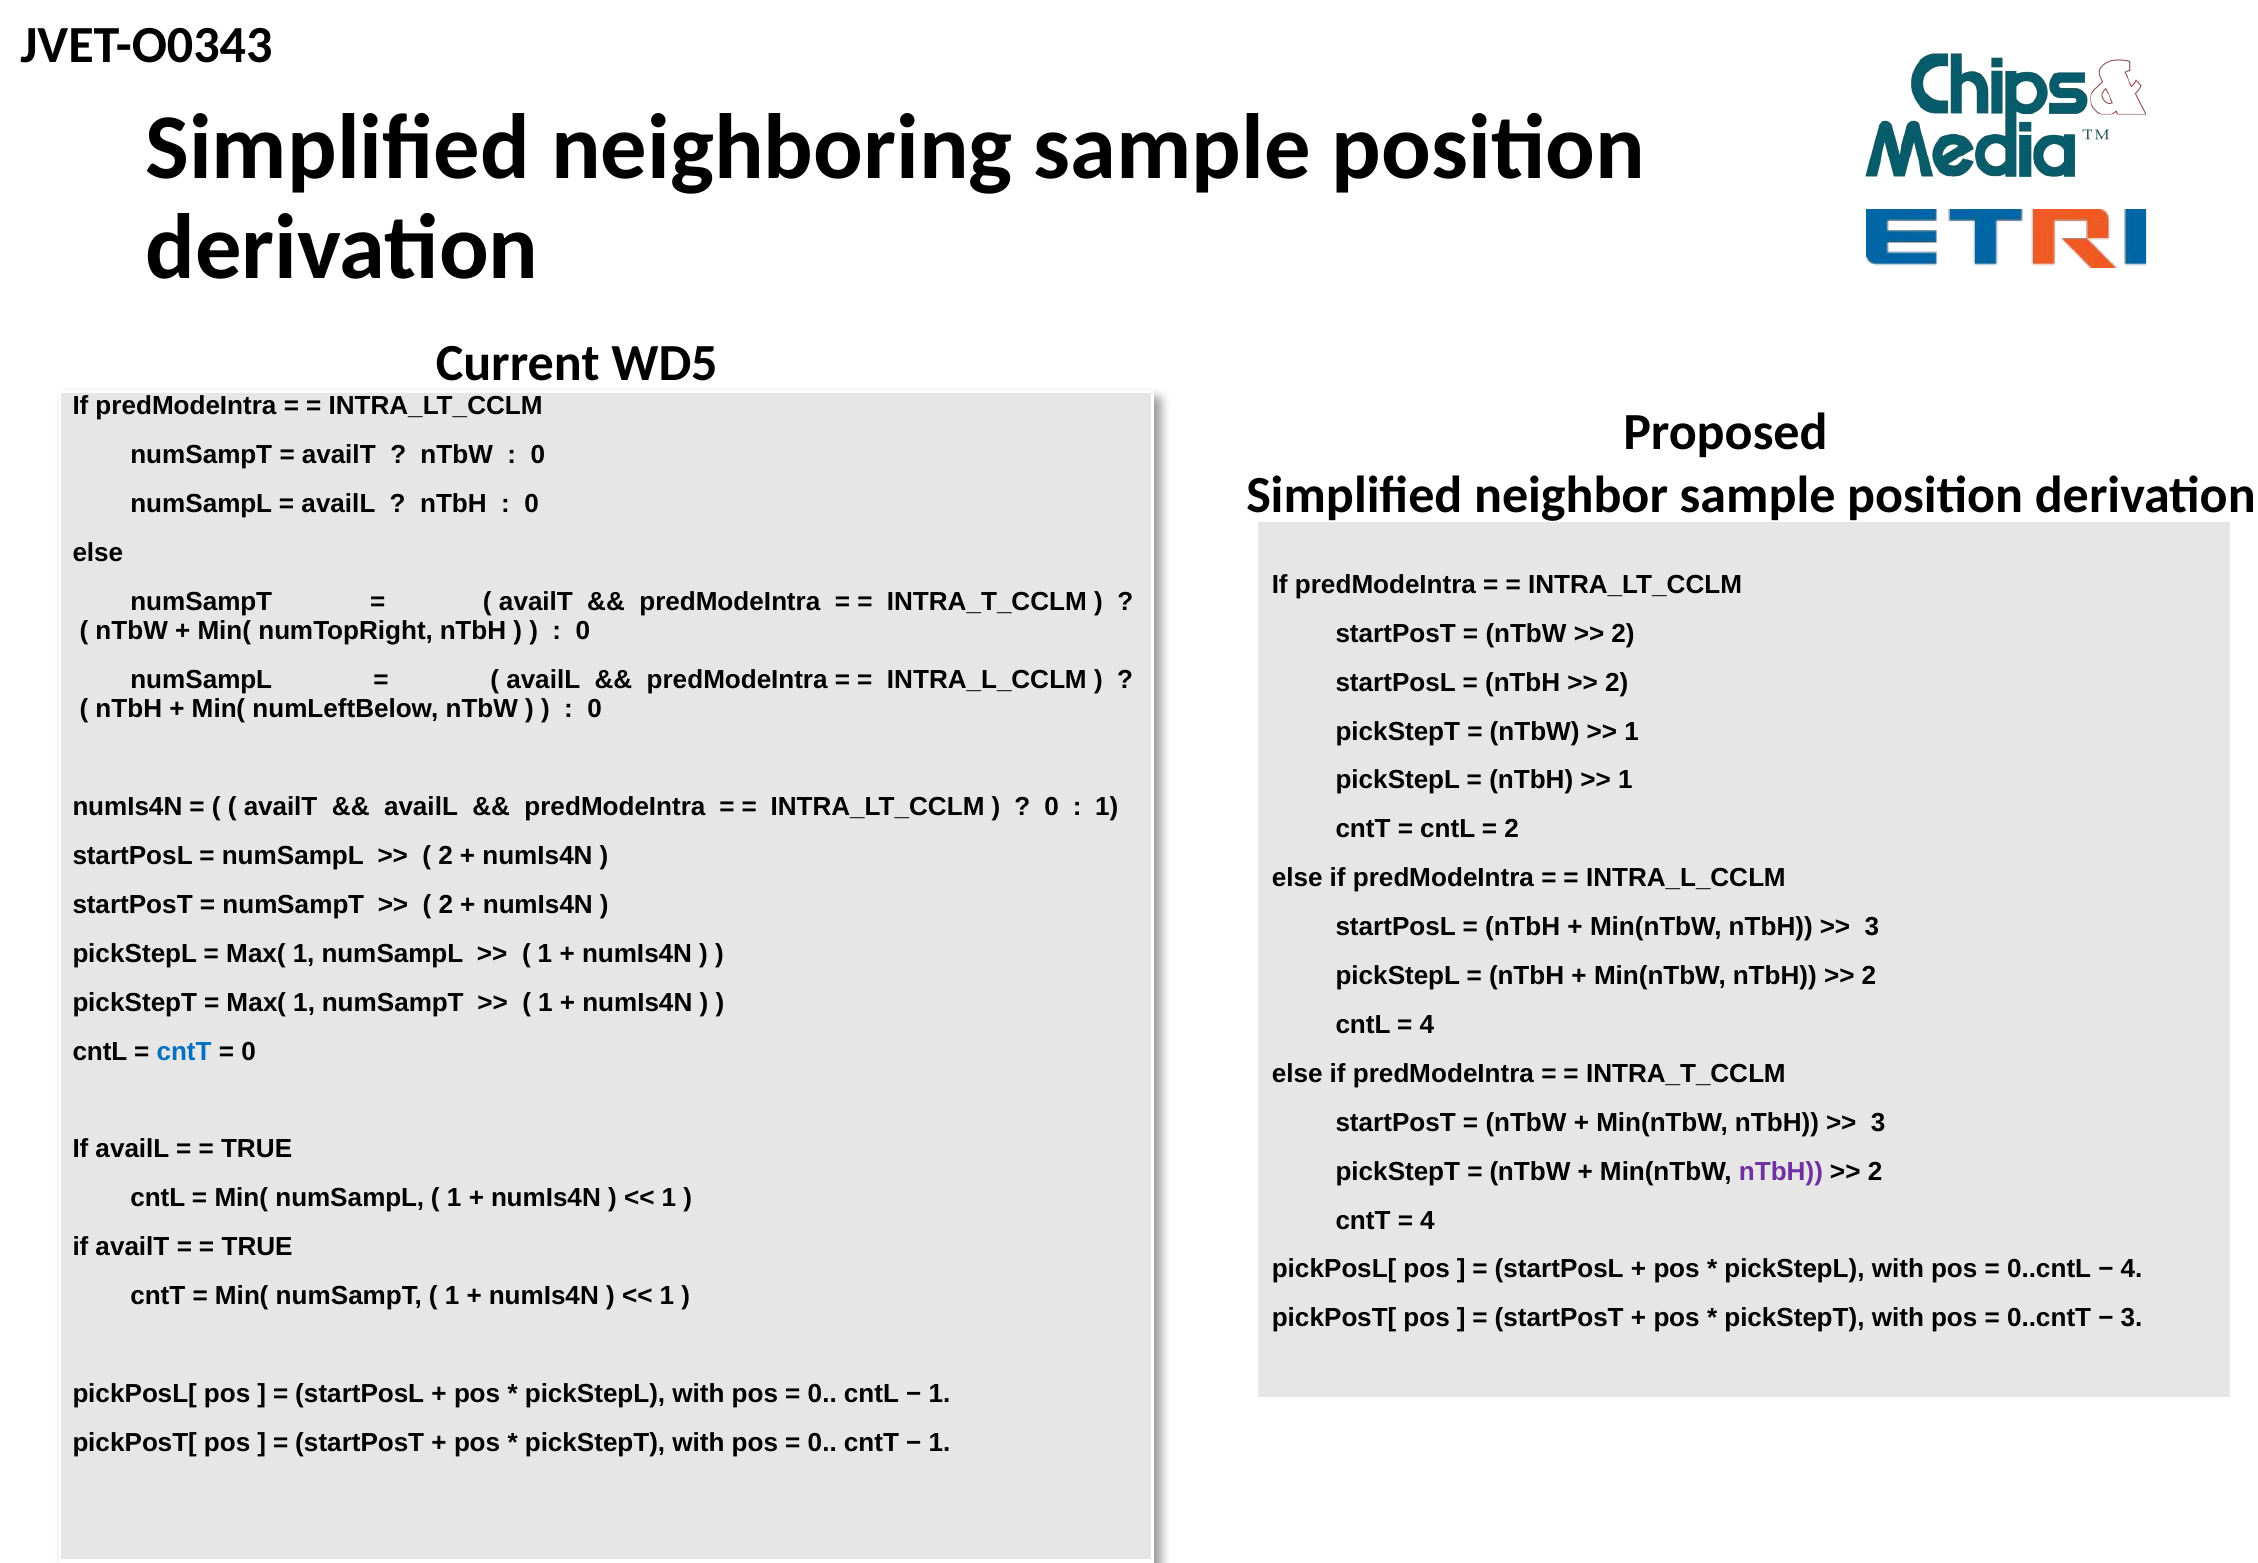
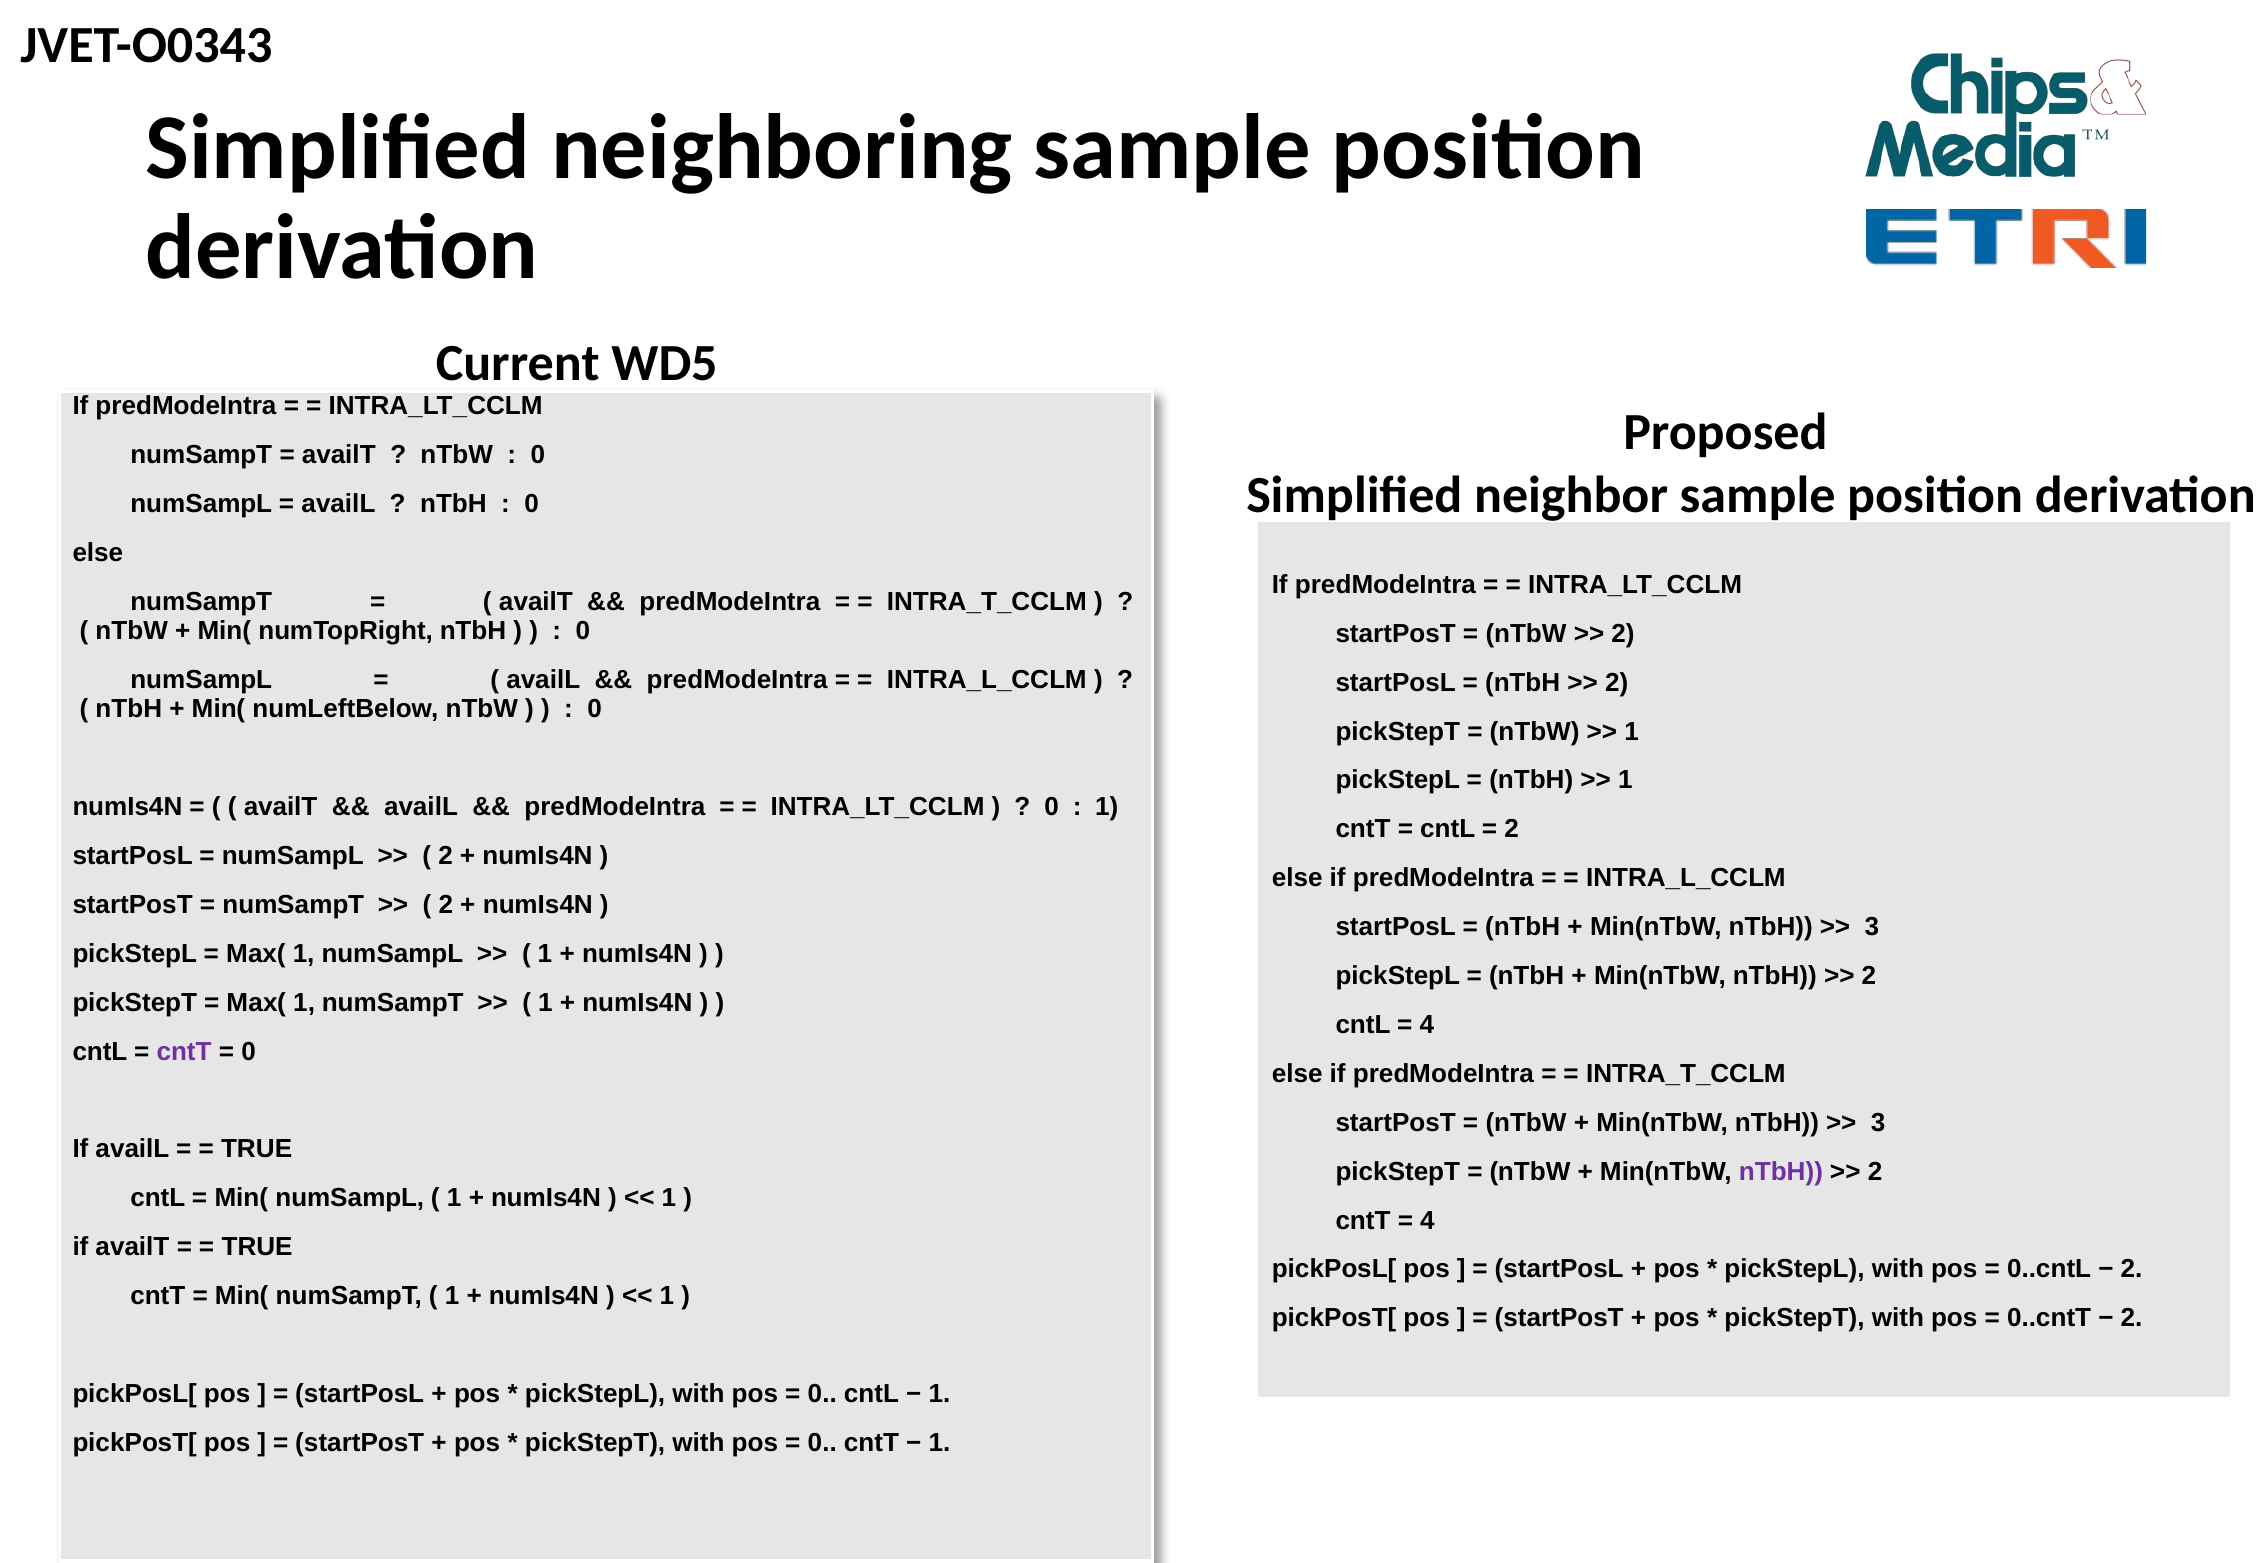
cntT colour: blue -> purple (184, 1052)
4: 4 -> 2 (2132, 1270)
3: 3 -> 2 (2132, 1318)
